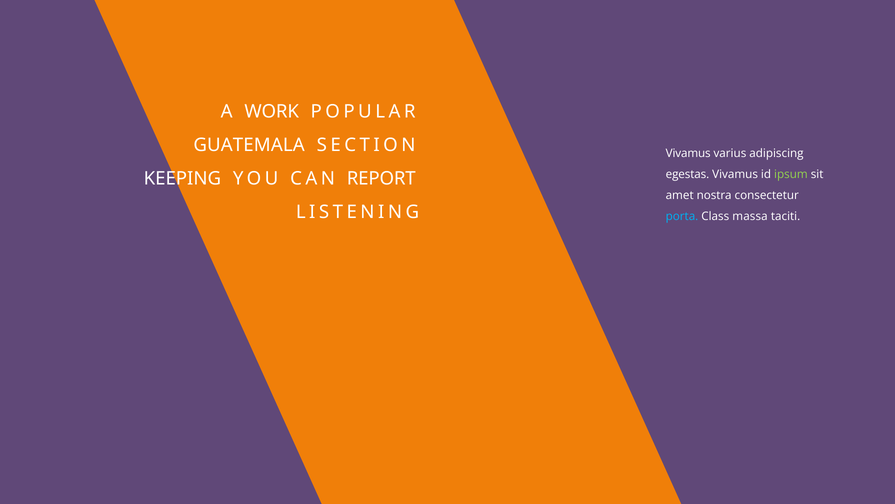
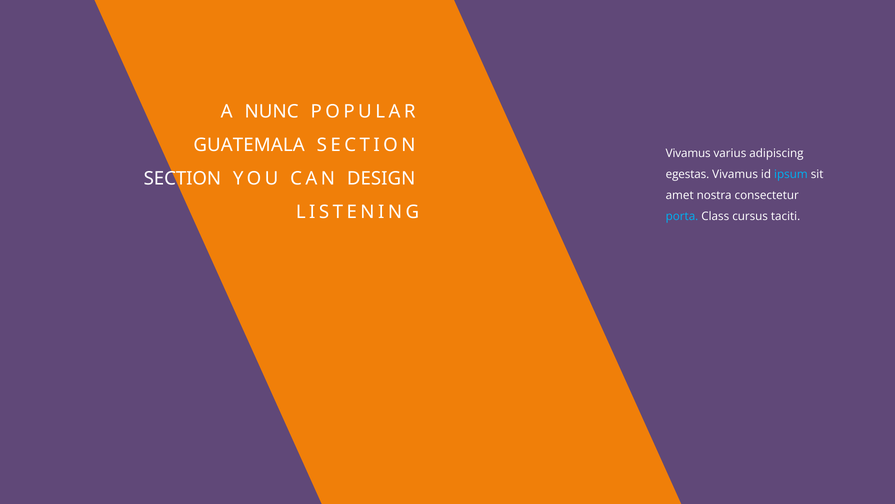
WORK: WORK -> NUNC (272, 111)
ipsum colour: light green -> light blue (791, 174)
KEEPING: KEEPING -> SECTION (182, 178)
REPORT: REPORT -> DESIGN (381, 178)
massa: massa -> cursus (750, 216)
